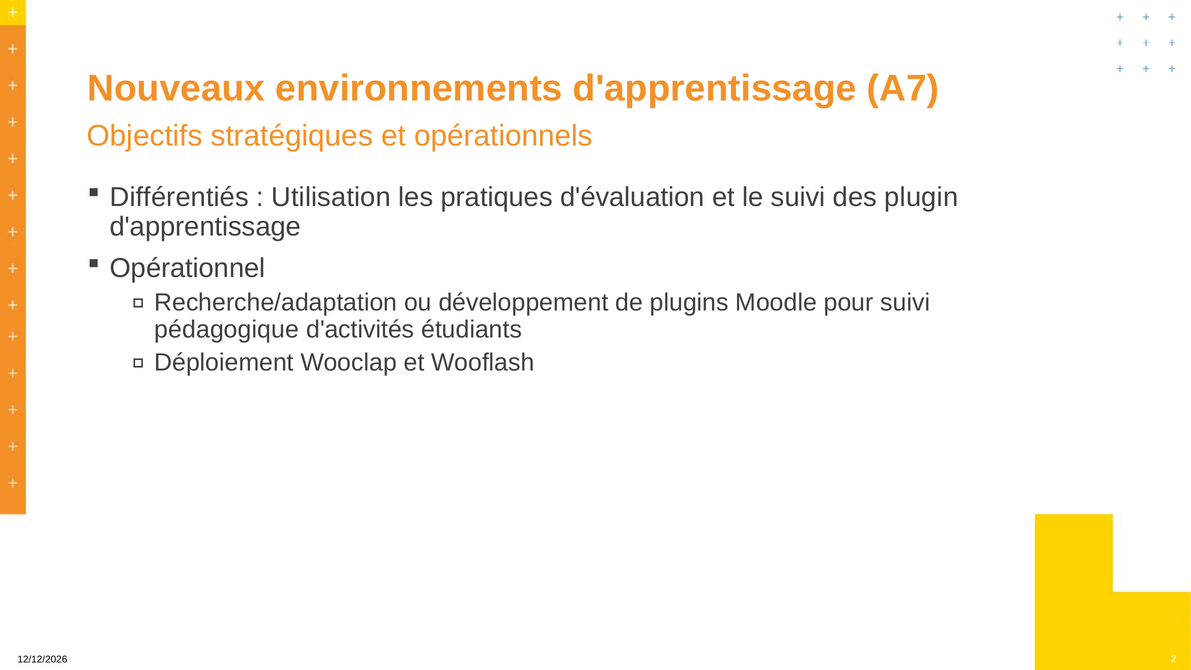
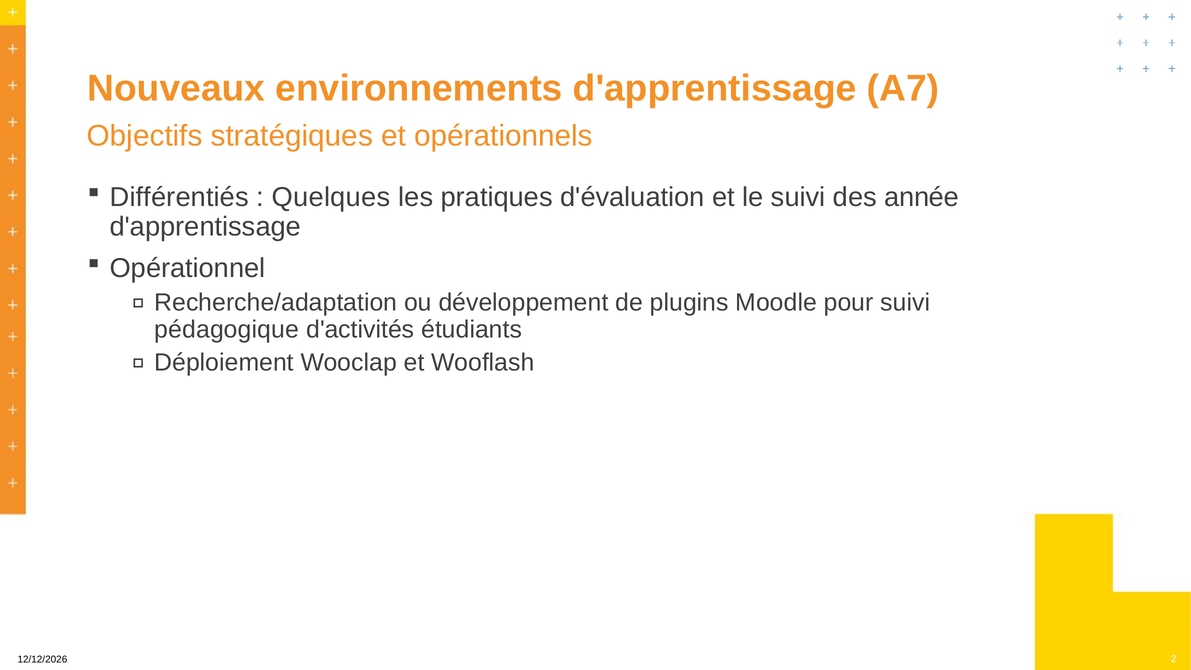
Utilisation: Utilisation -> Quelques (331, 197)
plugin: plugin -> année (922, 197)
